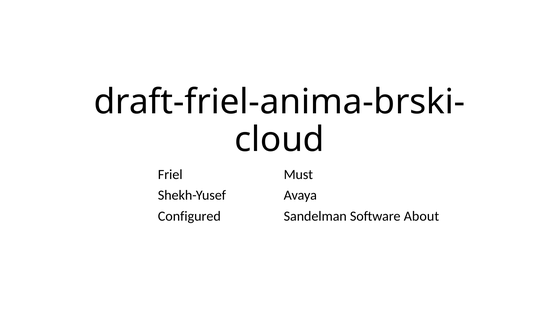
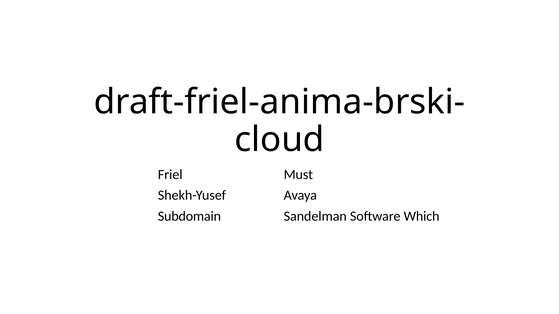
Configured: Configured -> Subdomain (189, 217)
About: About -> Which (422, 217)
